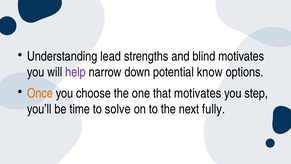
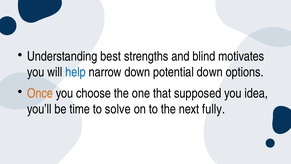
lead: lead -> best (111, 56)
help colour: purple -> blue (75, 72)
potential know: know -> down (210, 72)
that motivates: motivates -> supposed (198, 93)
step: step -> idea (256, 93)
